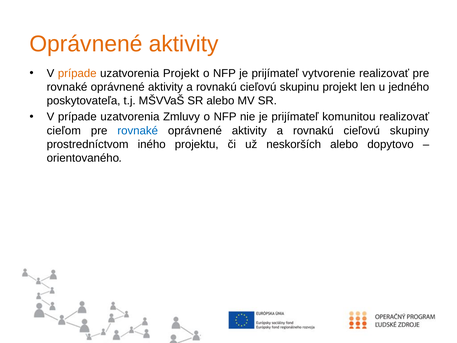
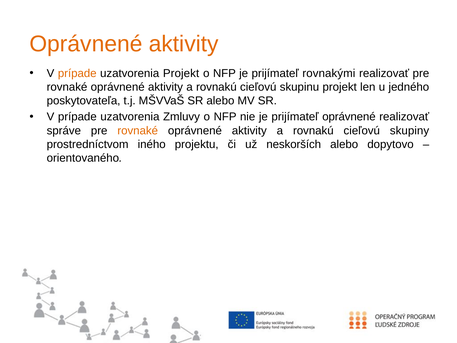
vytvorenie: vytvorenie -> rovnakými (329, 73)
prijímateľ komunitou: komunitou -> oprávnené (349, 117)
cieľom: cieľom -> správe (64, 130)
rovnaké colour: blue -> orange (138, 130)
